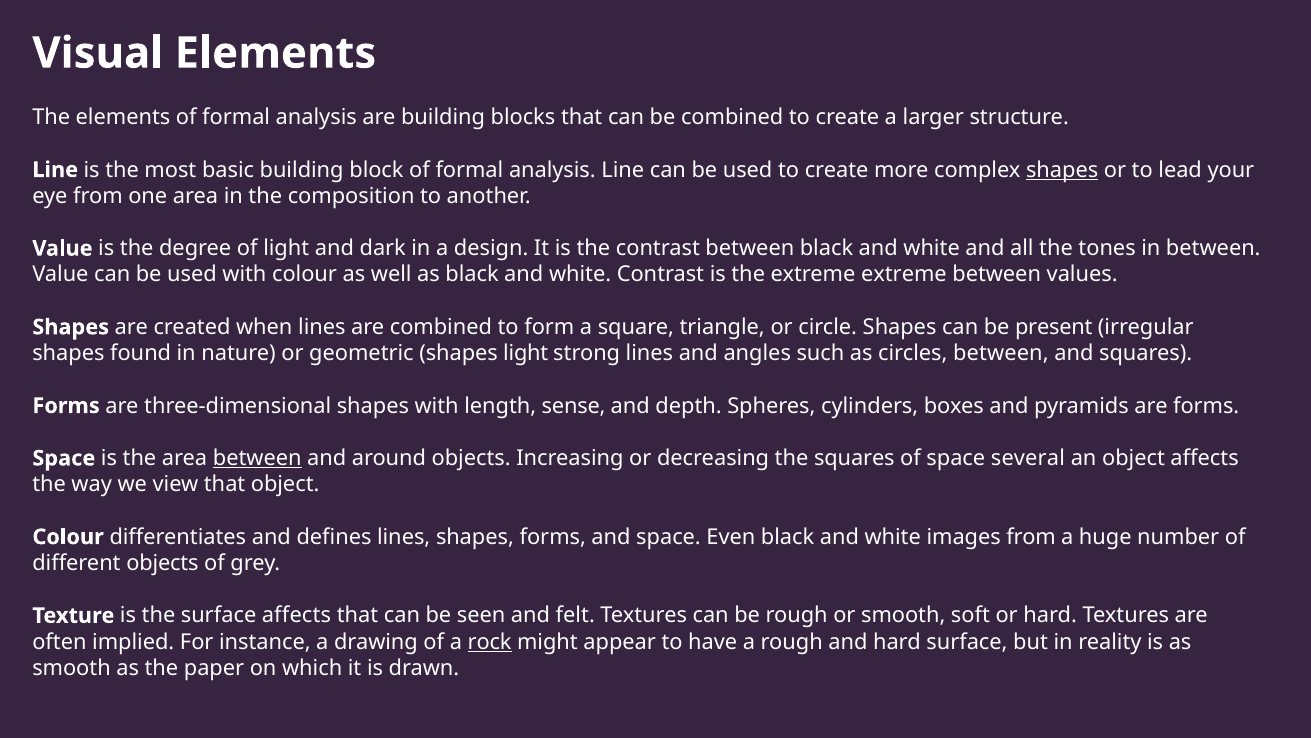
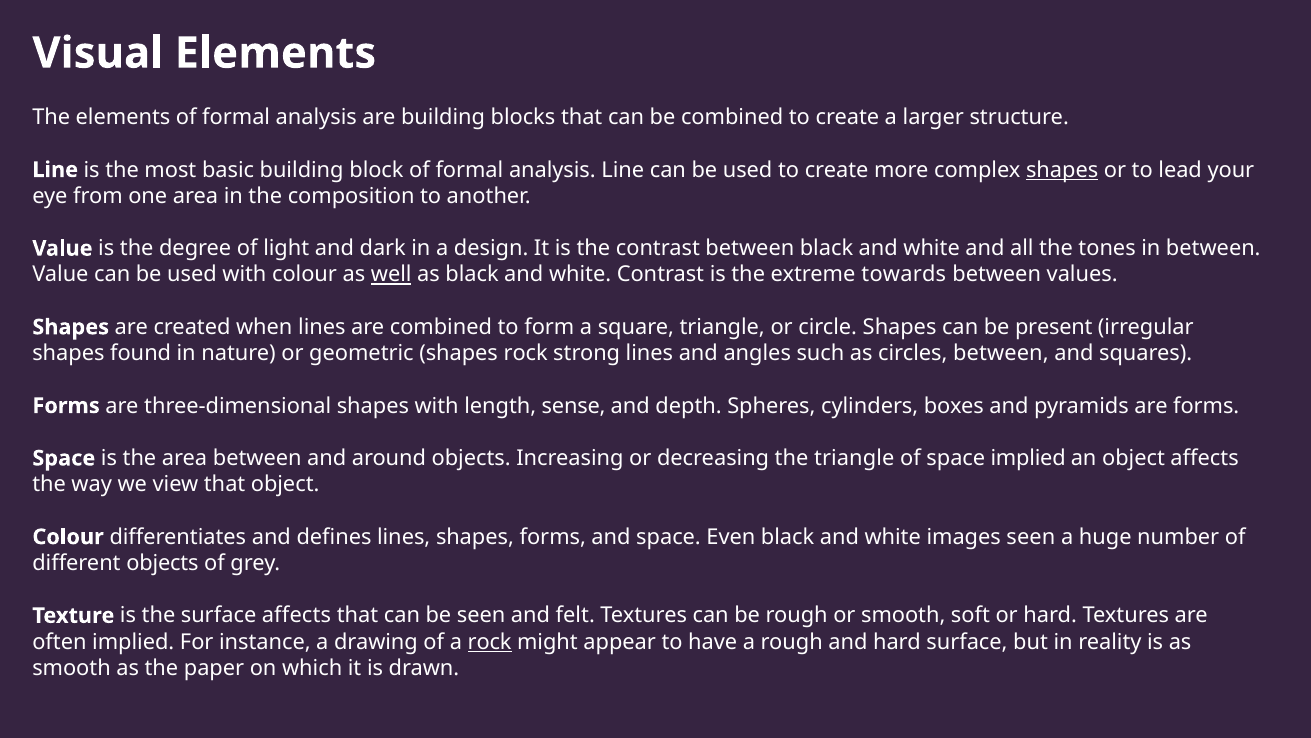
well underline: none -> present (391, 274)
extreme extreme: extreme -> towards (904, 274)
shapes light: light -> rock (526, 353)
between underline: present -> none (257, 458)
the squares: squares -> triangle (854, 458)
space several: several -> implied (1028, 458)
images from: from -> seen (1031, 537)
